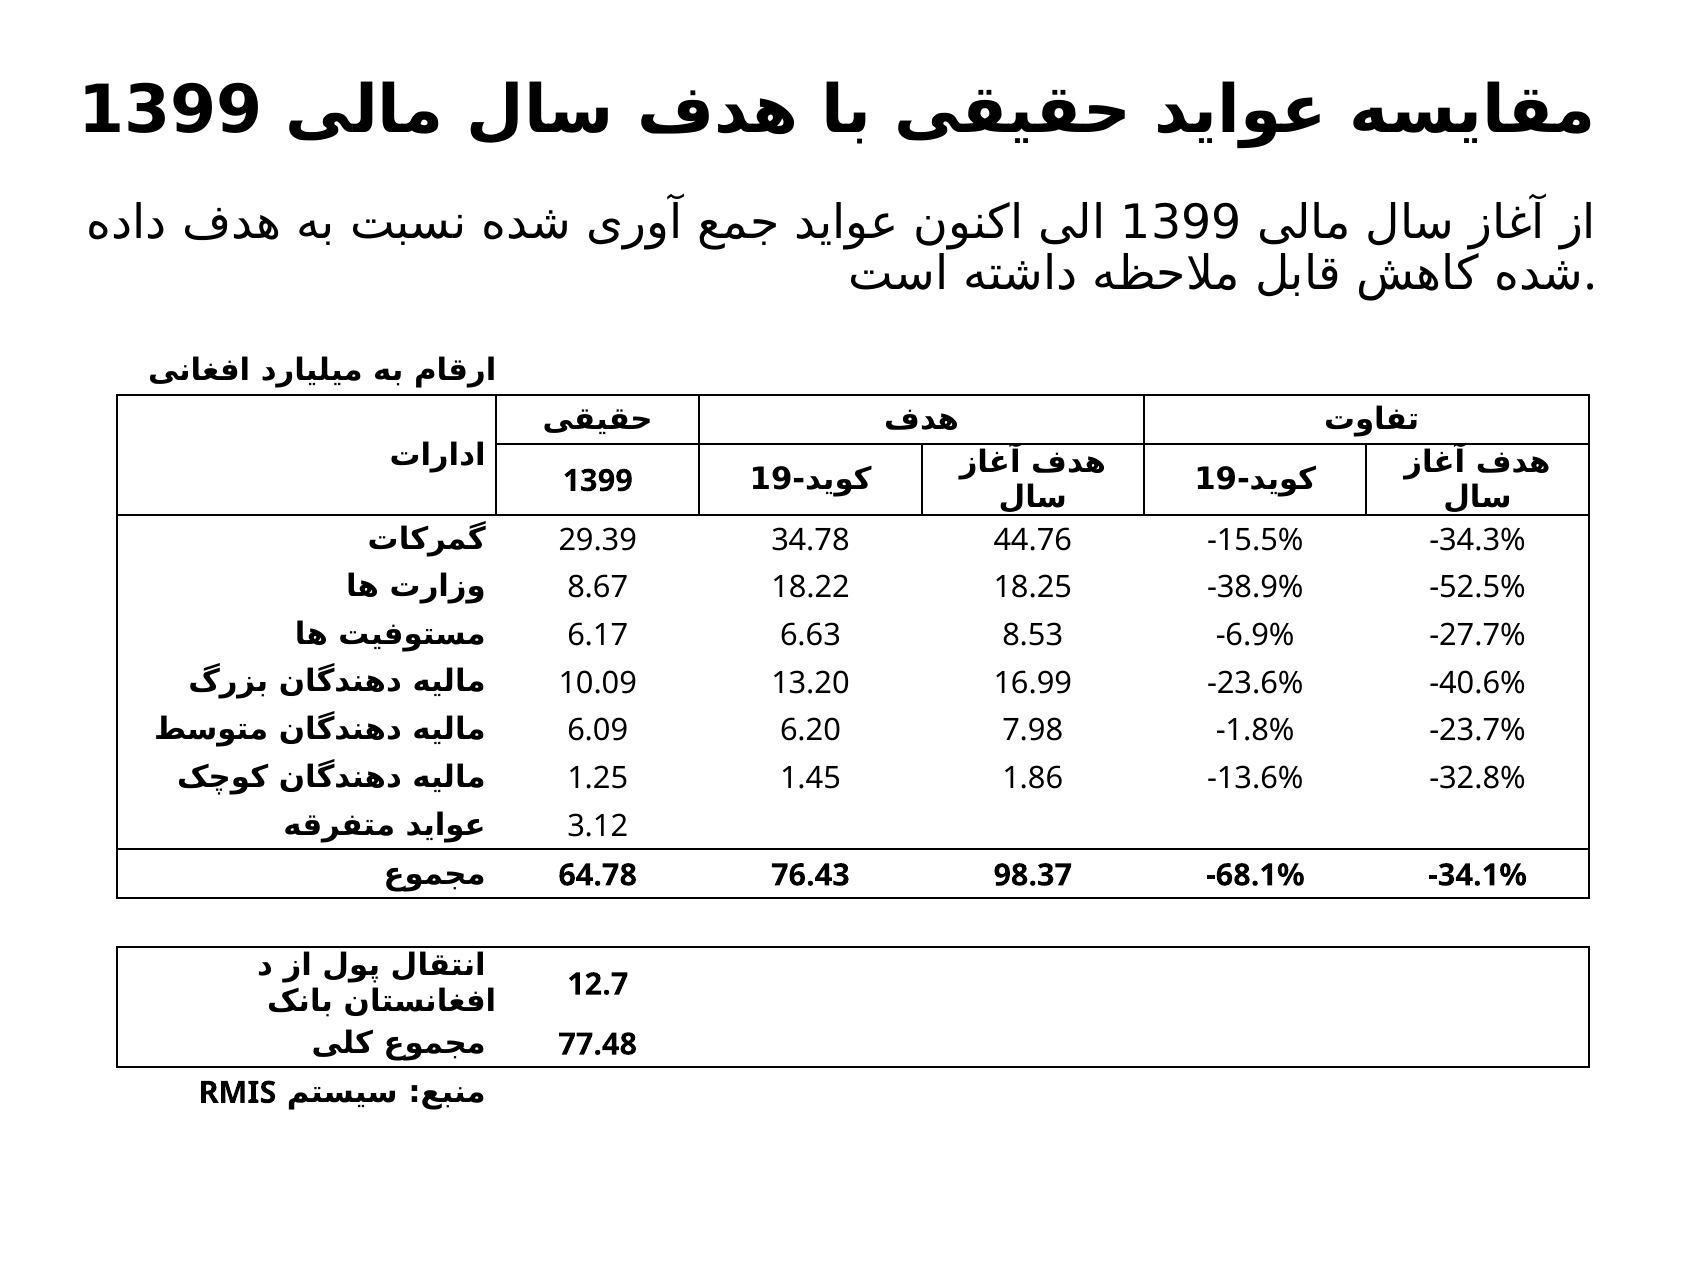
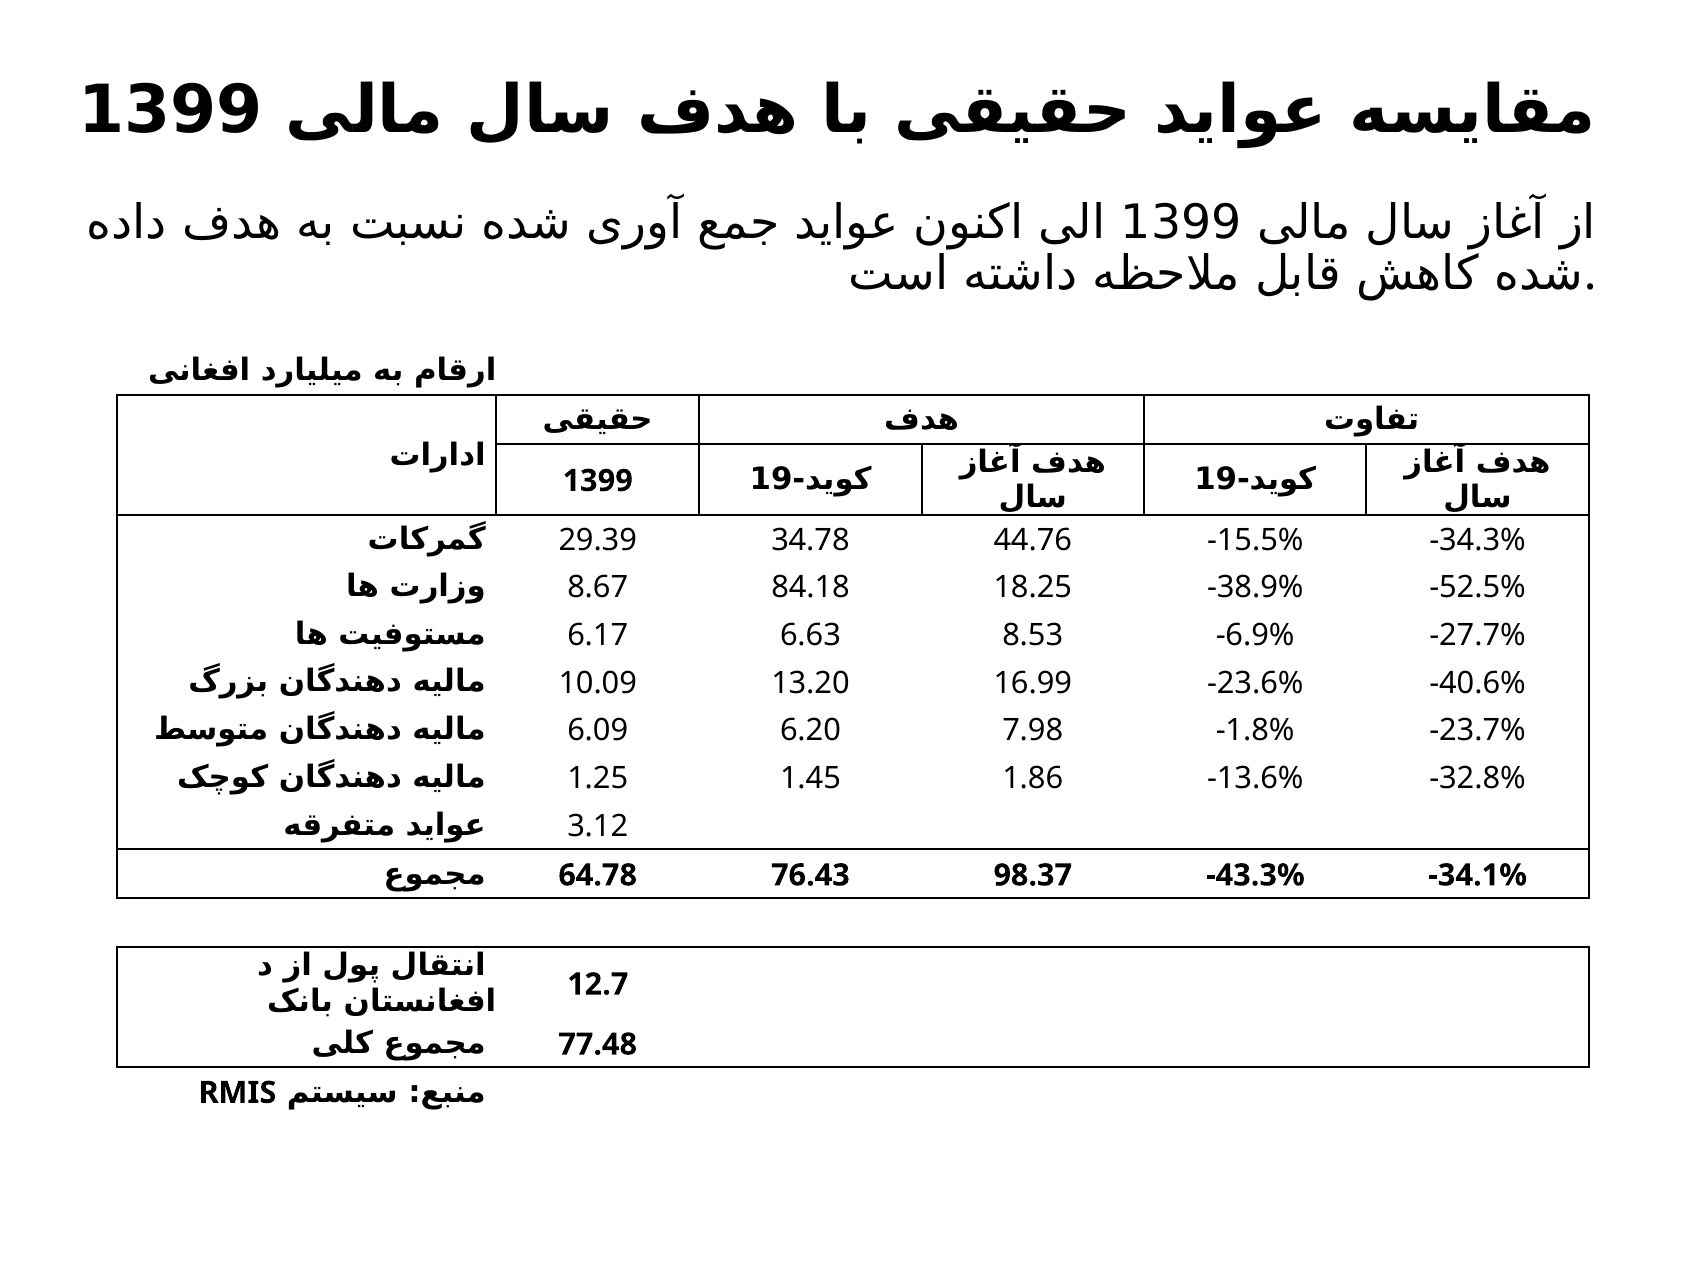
18.22: 18.22 -> 84.18 (811, 588)
-68.1%: -68.1% -> -43.3% (1255, 875)
